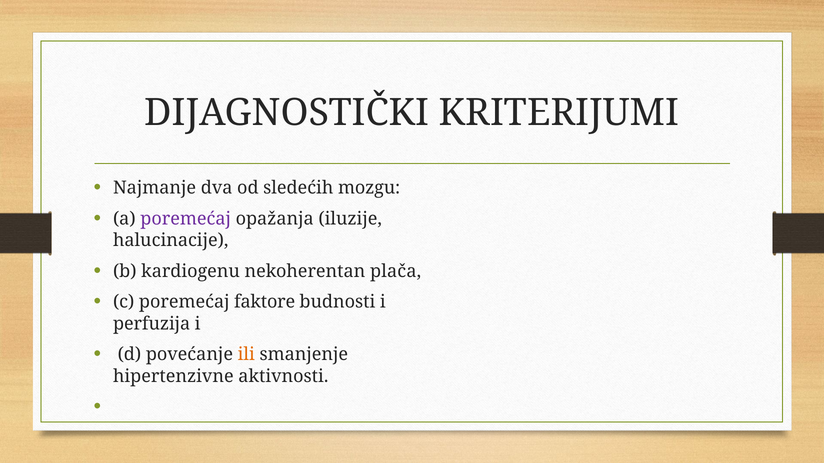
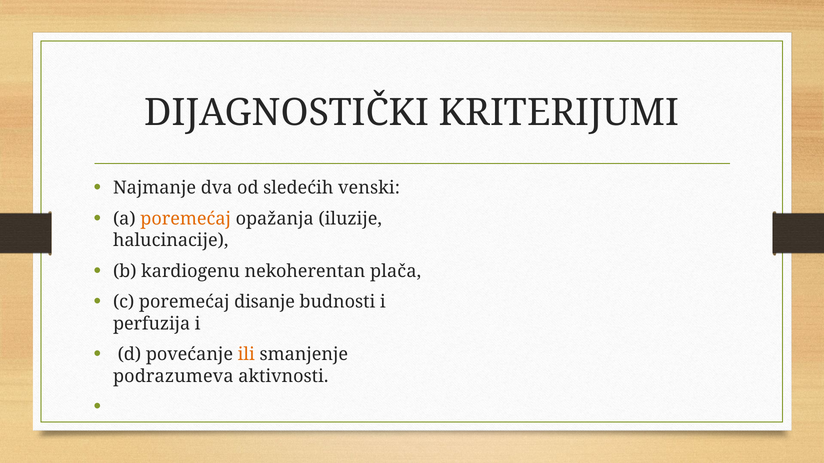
mozgu: mozgu -> venski (369, 188)
poremećaj colour: purple -> orange (186, 219)
faktore: faktore -> disanje (265, 302)
hipertenzivne: hipertenzivne -> podrazumeva (173, 376)
